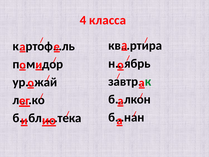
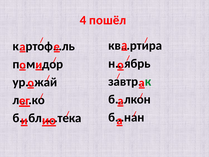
класса: класса -> пошёл (108, 20)
